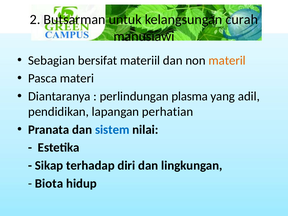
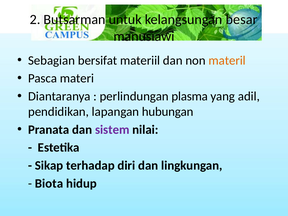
curah: curah -> besar (242, 19)
perhatian: perhatian -> hubungan (168, 112)
sistem colour: blue -> purple (112, 130)
